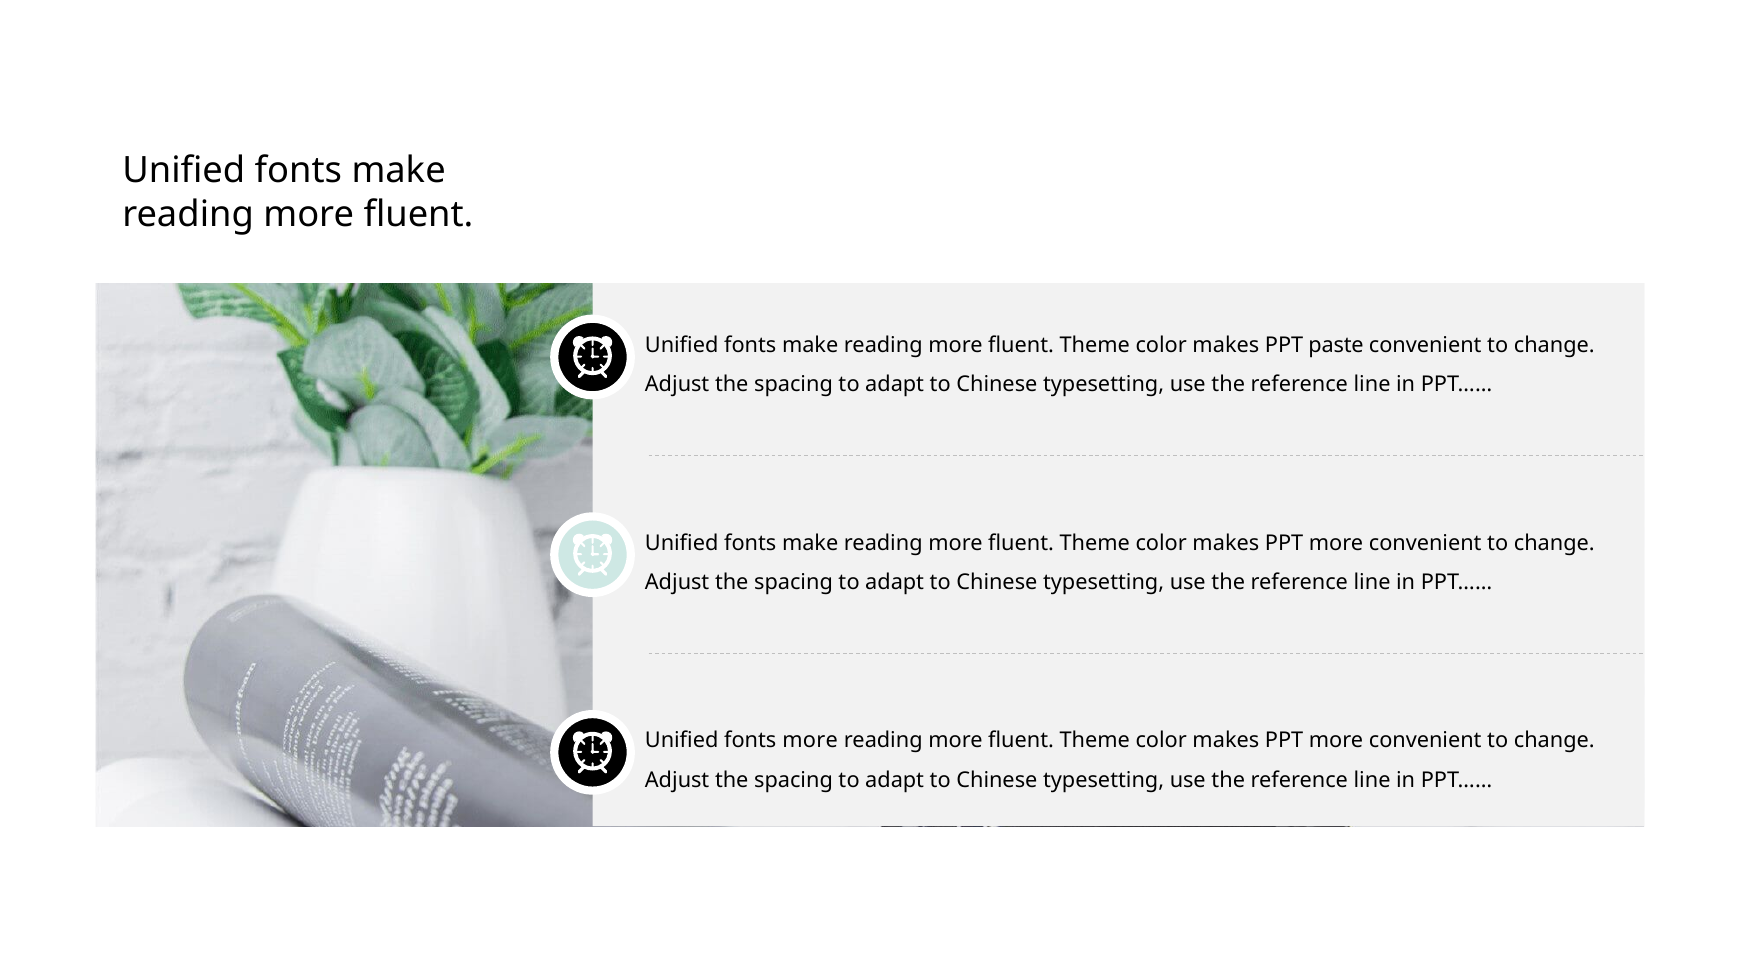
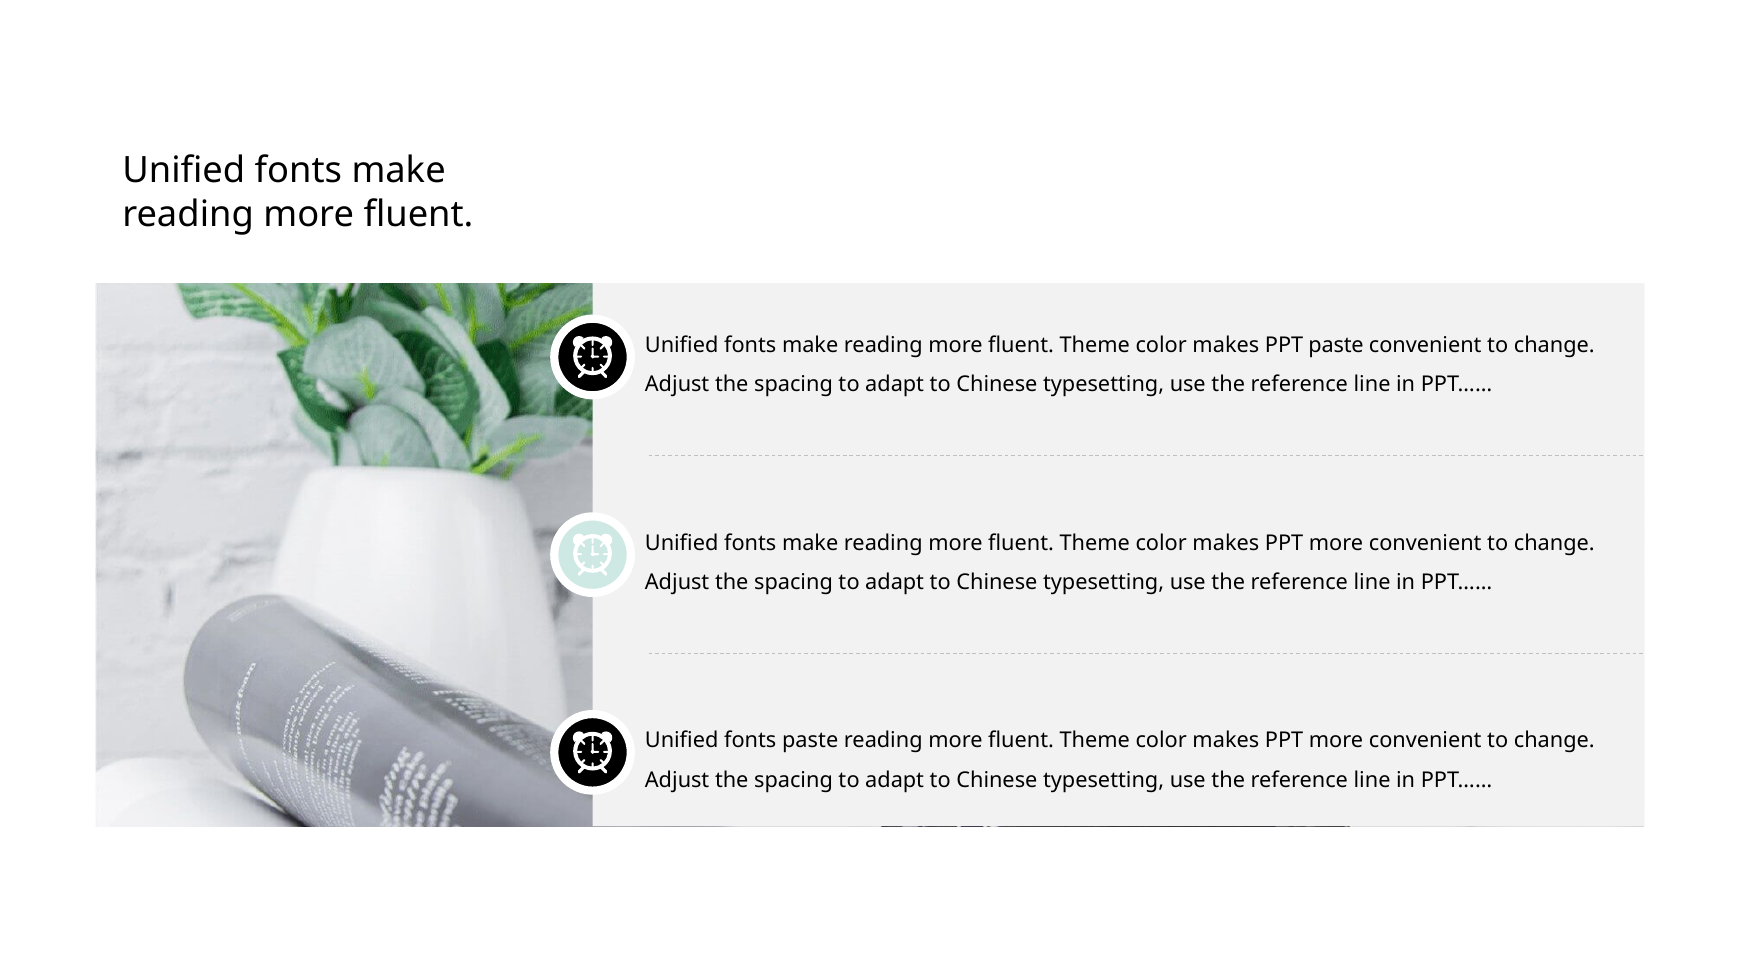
fonts more: more -> paste (810, 741)
